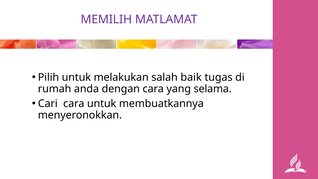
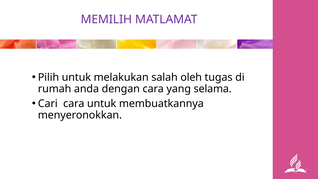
baik: baik -> oleh (191, 77)
